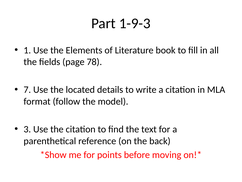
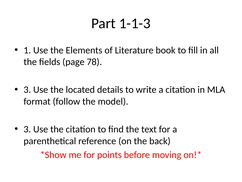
1-9-3: 1-9-3 -> 1-1-3 (135, 23)
7: 7 -> 3 (27, 89)
